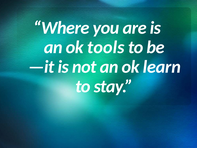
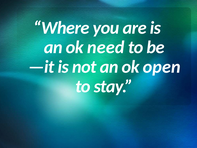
tools: tools -> need (106, 47)
learn: learn -> open (162, 67)
